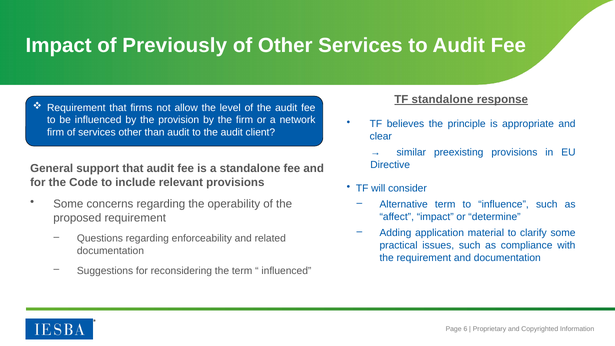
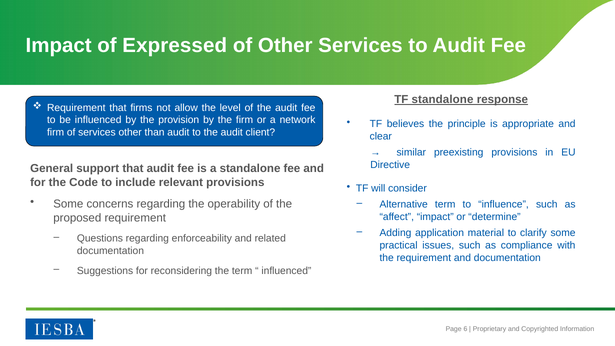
Previously: Previously -> Expressed (175, 46)
